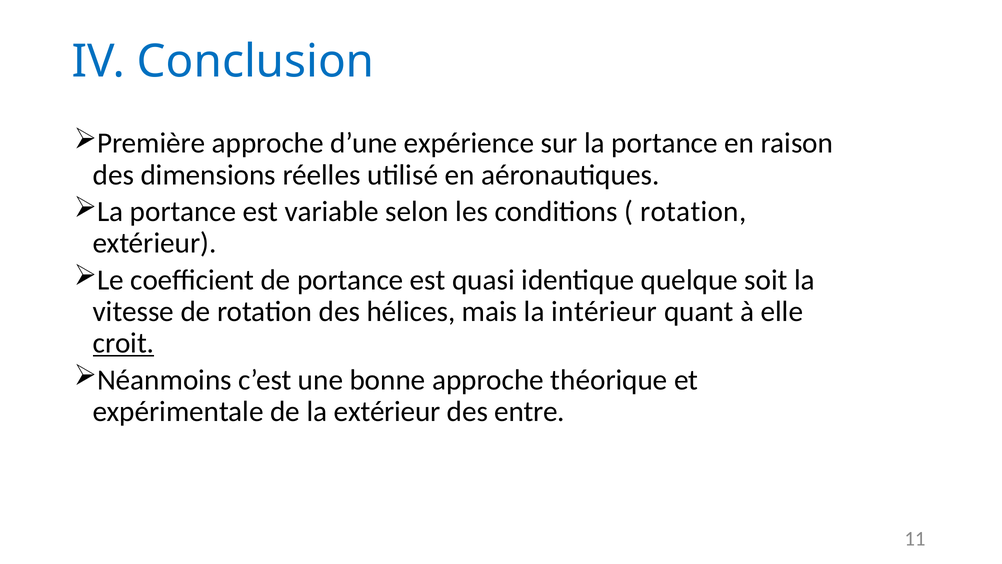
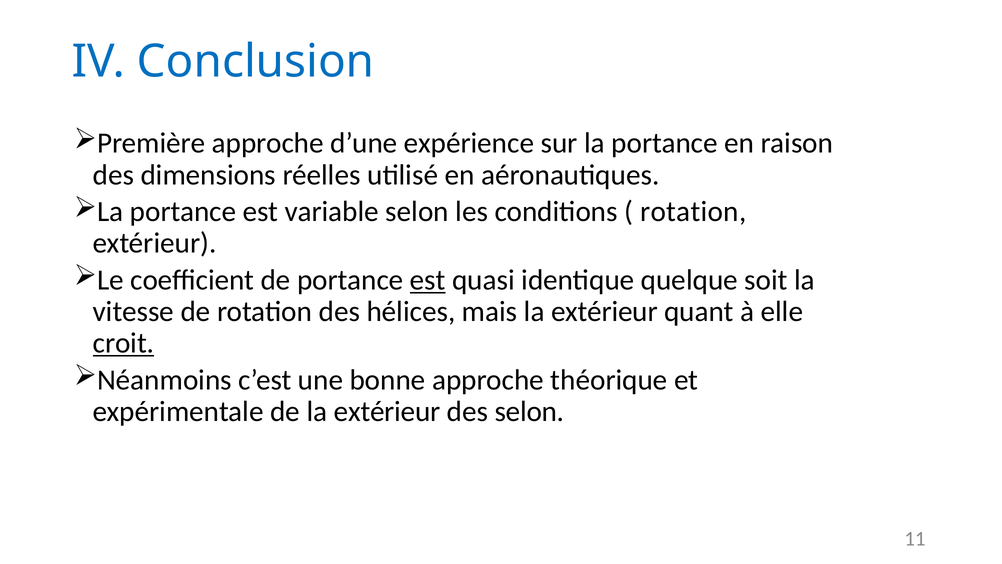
est underline: none -> present (428, 280)
mais la intérieur: intérieur -> extérieur (604, 311)
des entre: entre -> selon (529, 411)
